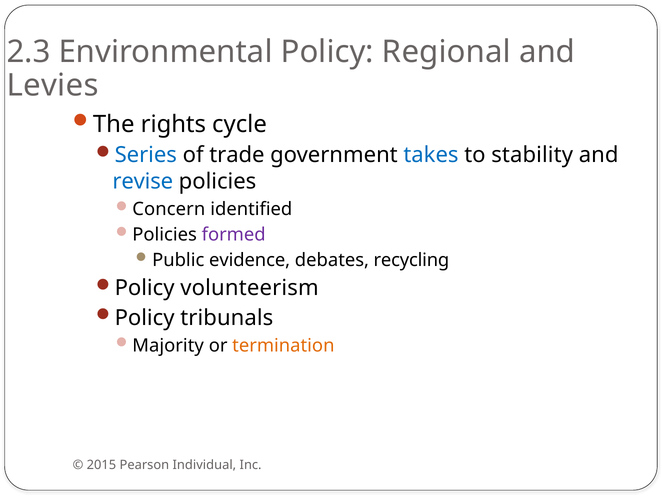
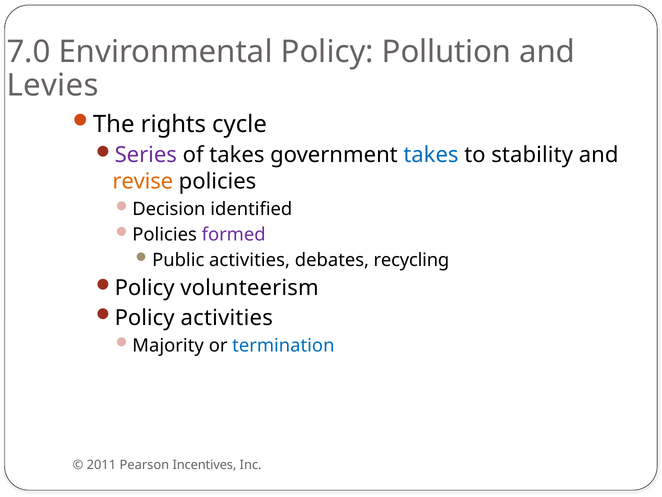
2.3: 2.3 -> 7.0 (29, 52)
Regional: Regional -> Pollution (447, 52)
Series colour: blue -> purple (146, 155)
of trade: trade -> takes (237, 155)
revise colour: blue -> orange (143, 181)
Concern: Concern -> Decision (169, 209)
Public evidence: evidence -> activities (250, 260)
Policy tribunals: tribunals -> activities (227, 318)
termination colour: orange -> blue (283, 345)
2015: 2015 -> 2011 (101, 464)
Individual: Individual -> Incentives (204, 464)
